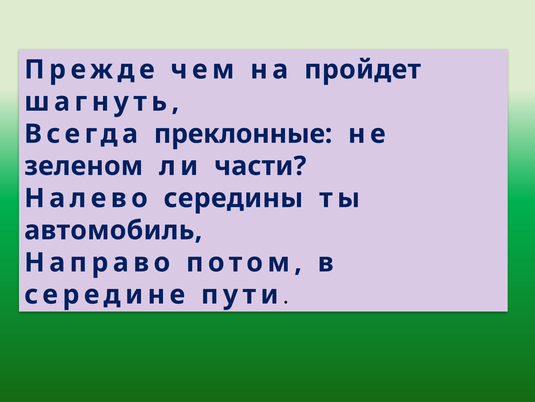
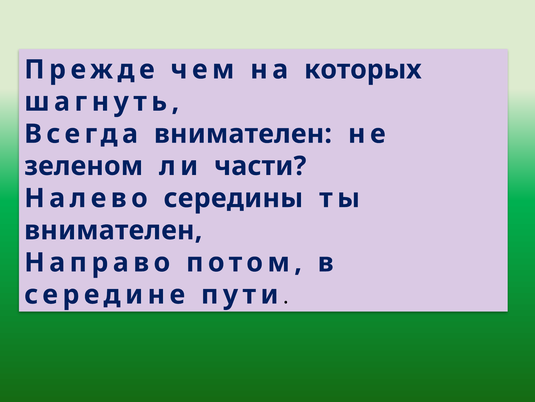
пройдет: пройдет -> которых (363, 69)
Всегда преклонные: преклонные -> внимателен (243, 134)
автомобиль: автомобиль -> внимателен (113, 230)
